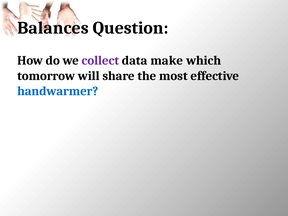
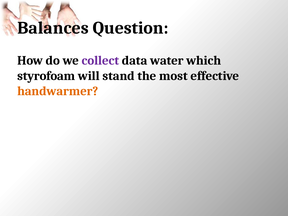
make: make -> water (167, 60)
tomorrow: tomorrow -> styrofoam (46, 76)
share: share -> stand (119, 76)
handwarmer colour: blue -> orange (58, 91)
